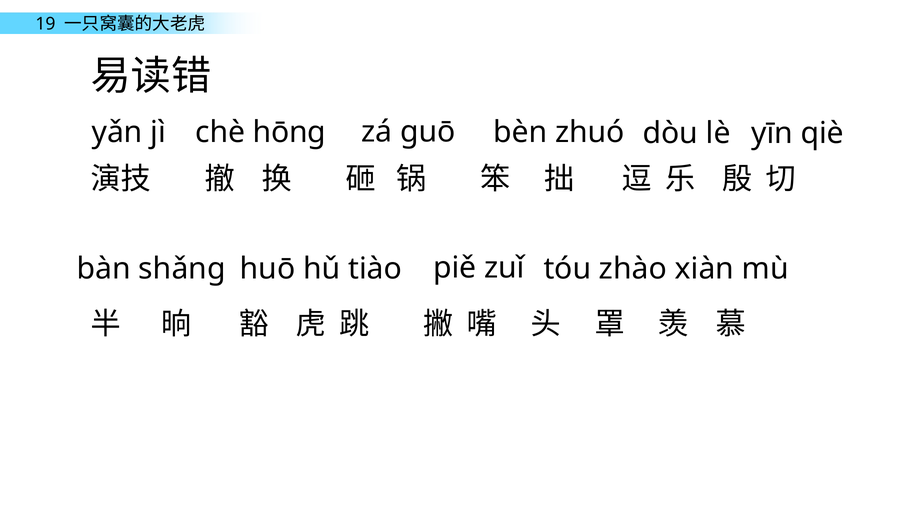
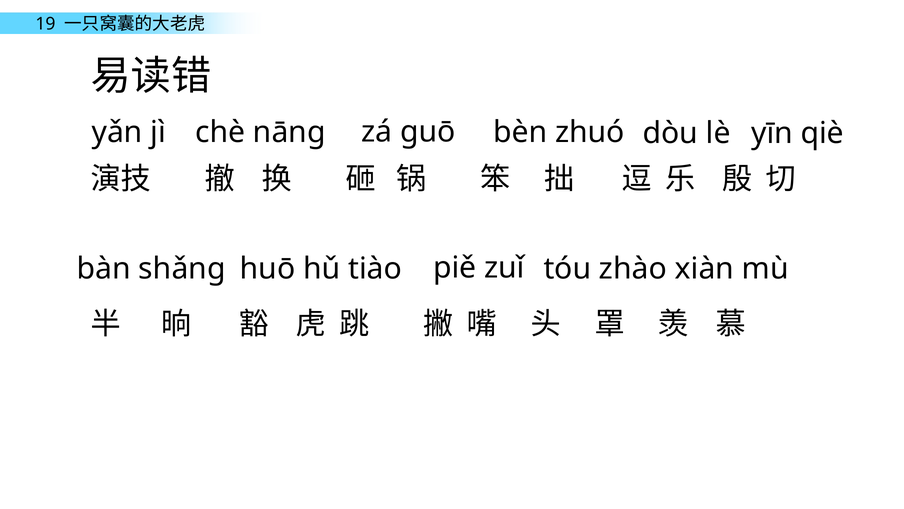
hōng: hōng -> nāng (289, 132)
